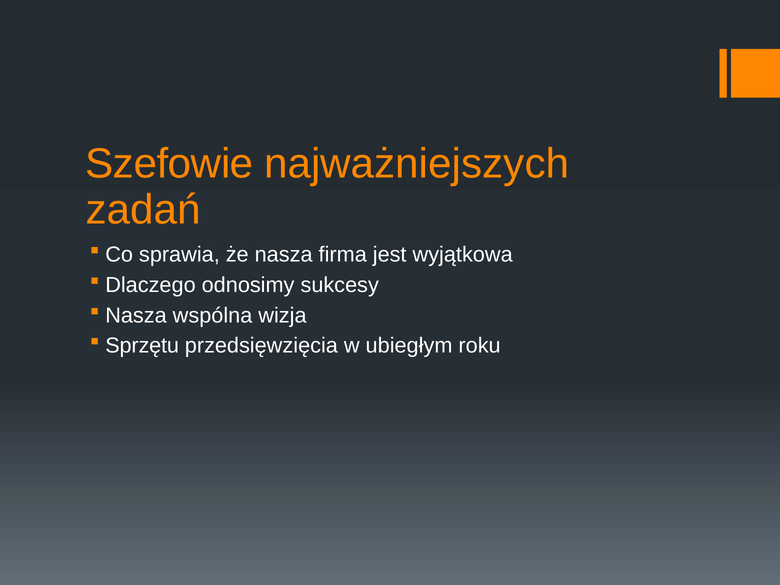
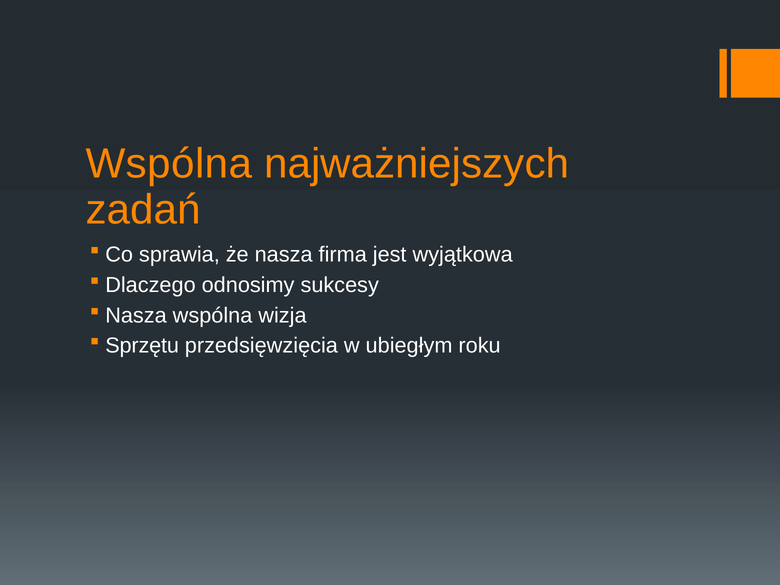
Szefowie: Szefowie -> Wspólna (169, 164)
